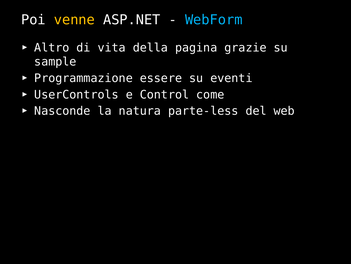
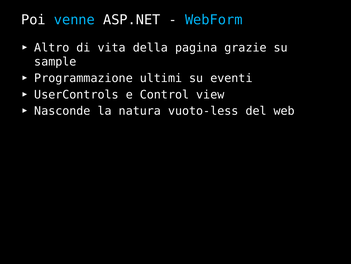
venne colour: yellow -> light blue (74, 20)
essere: essere -> ultimi (161, 78)
come: come -> view (210, 94)
parte-less: parte-less -> vuoto-less (203, 111)
